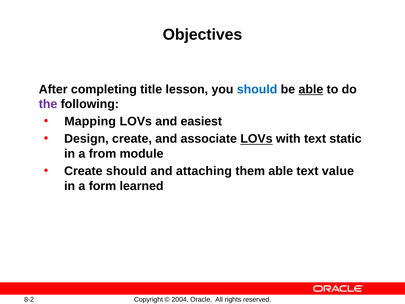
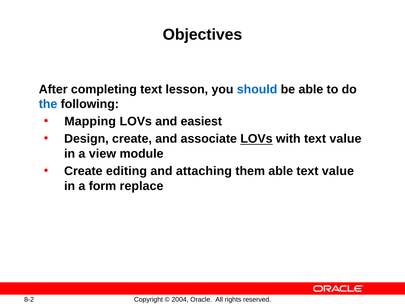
completing title: title -> text (151, 89)
able underline: present -> none (311, 89)
the colour: purple -> blue (48, 104)
with text static: static -> value (345, 139)
from: from -> view (102, 154)
Create should: should -> editing (126, 171)
learned: learned -> replace (142, 186)
